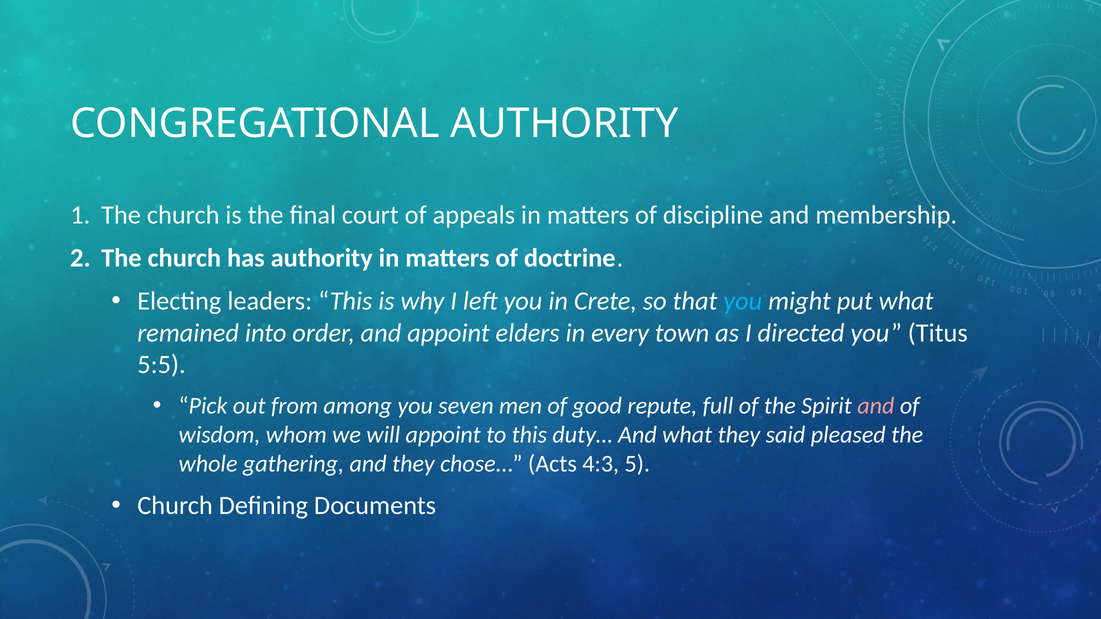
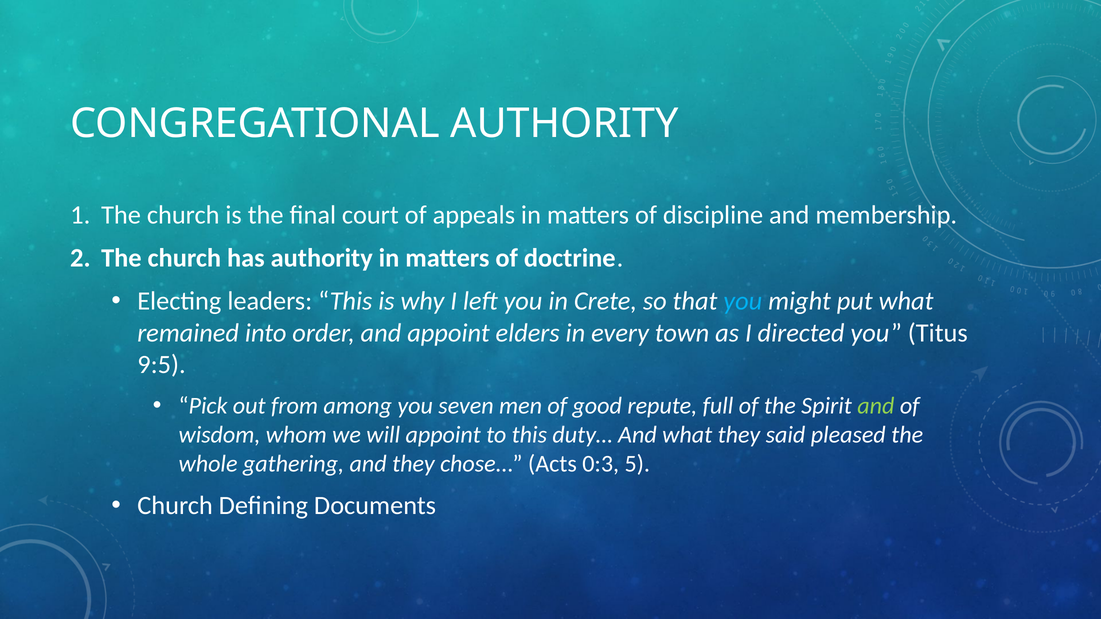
5:5: 5:5 -> 9:5 (161, 365)
and colour: pink -> light green (876, 406)
4:3: 4:3 -> 0:3 (601, 464)
